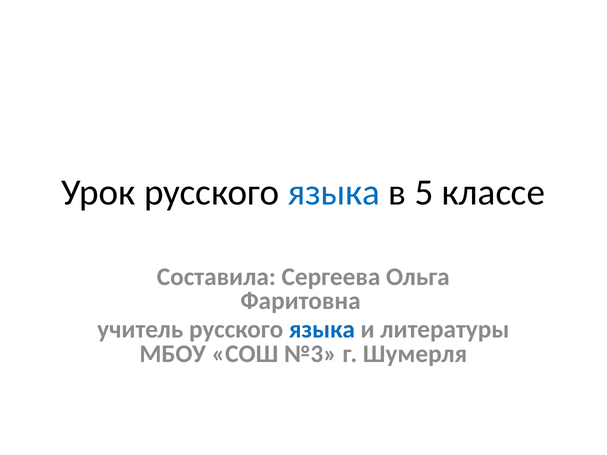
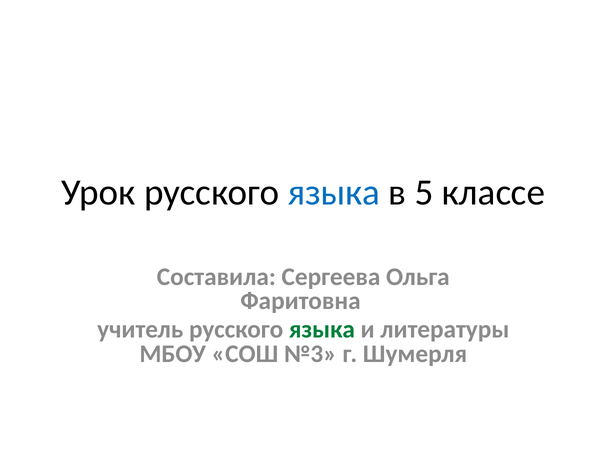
языка colour: blue -> green (322, 330)
